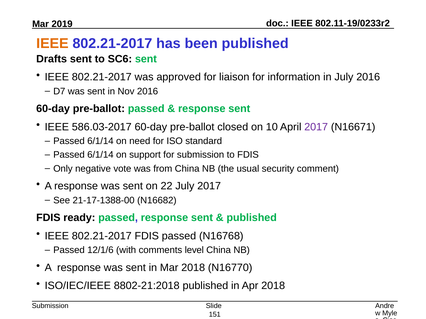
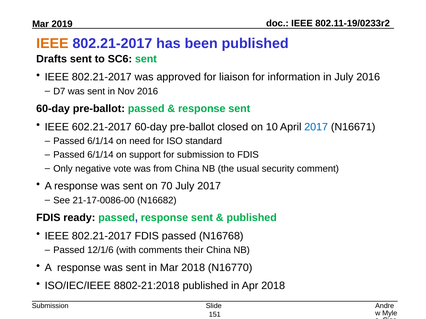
586.03-2017: 586.03-2017 -> 602.21-2017 (102, 127)
2017 colour: purple -> blue (316, 127)
22: 22 -> 70 (167, 186)
21-17-1388-00: 21-17-1388-00 -> 21-17-0086-00 (104, 201)
level: level -> their (194, 251)
